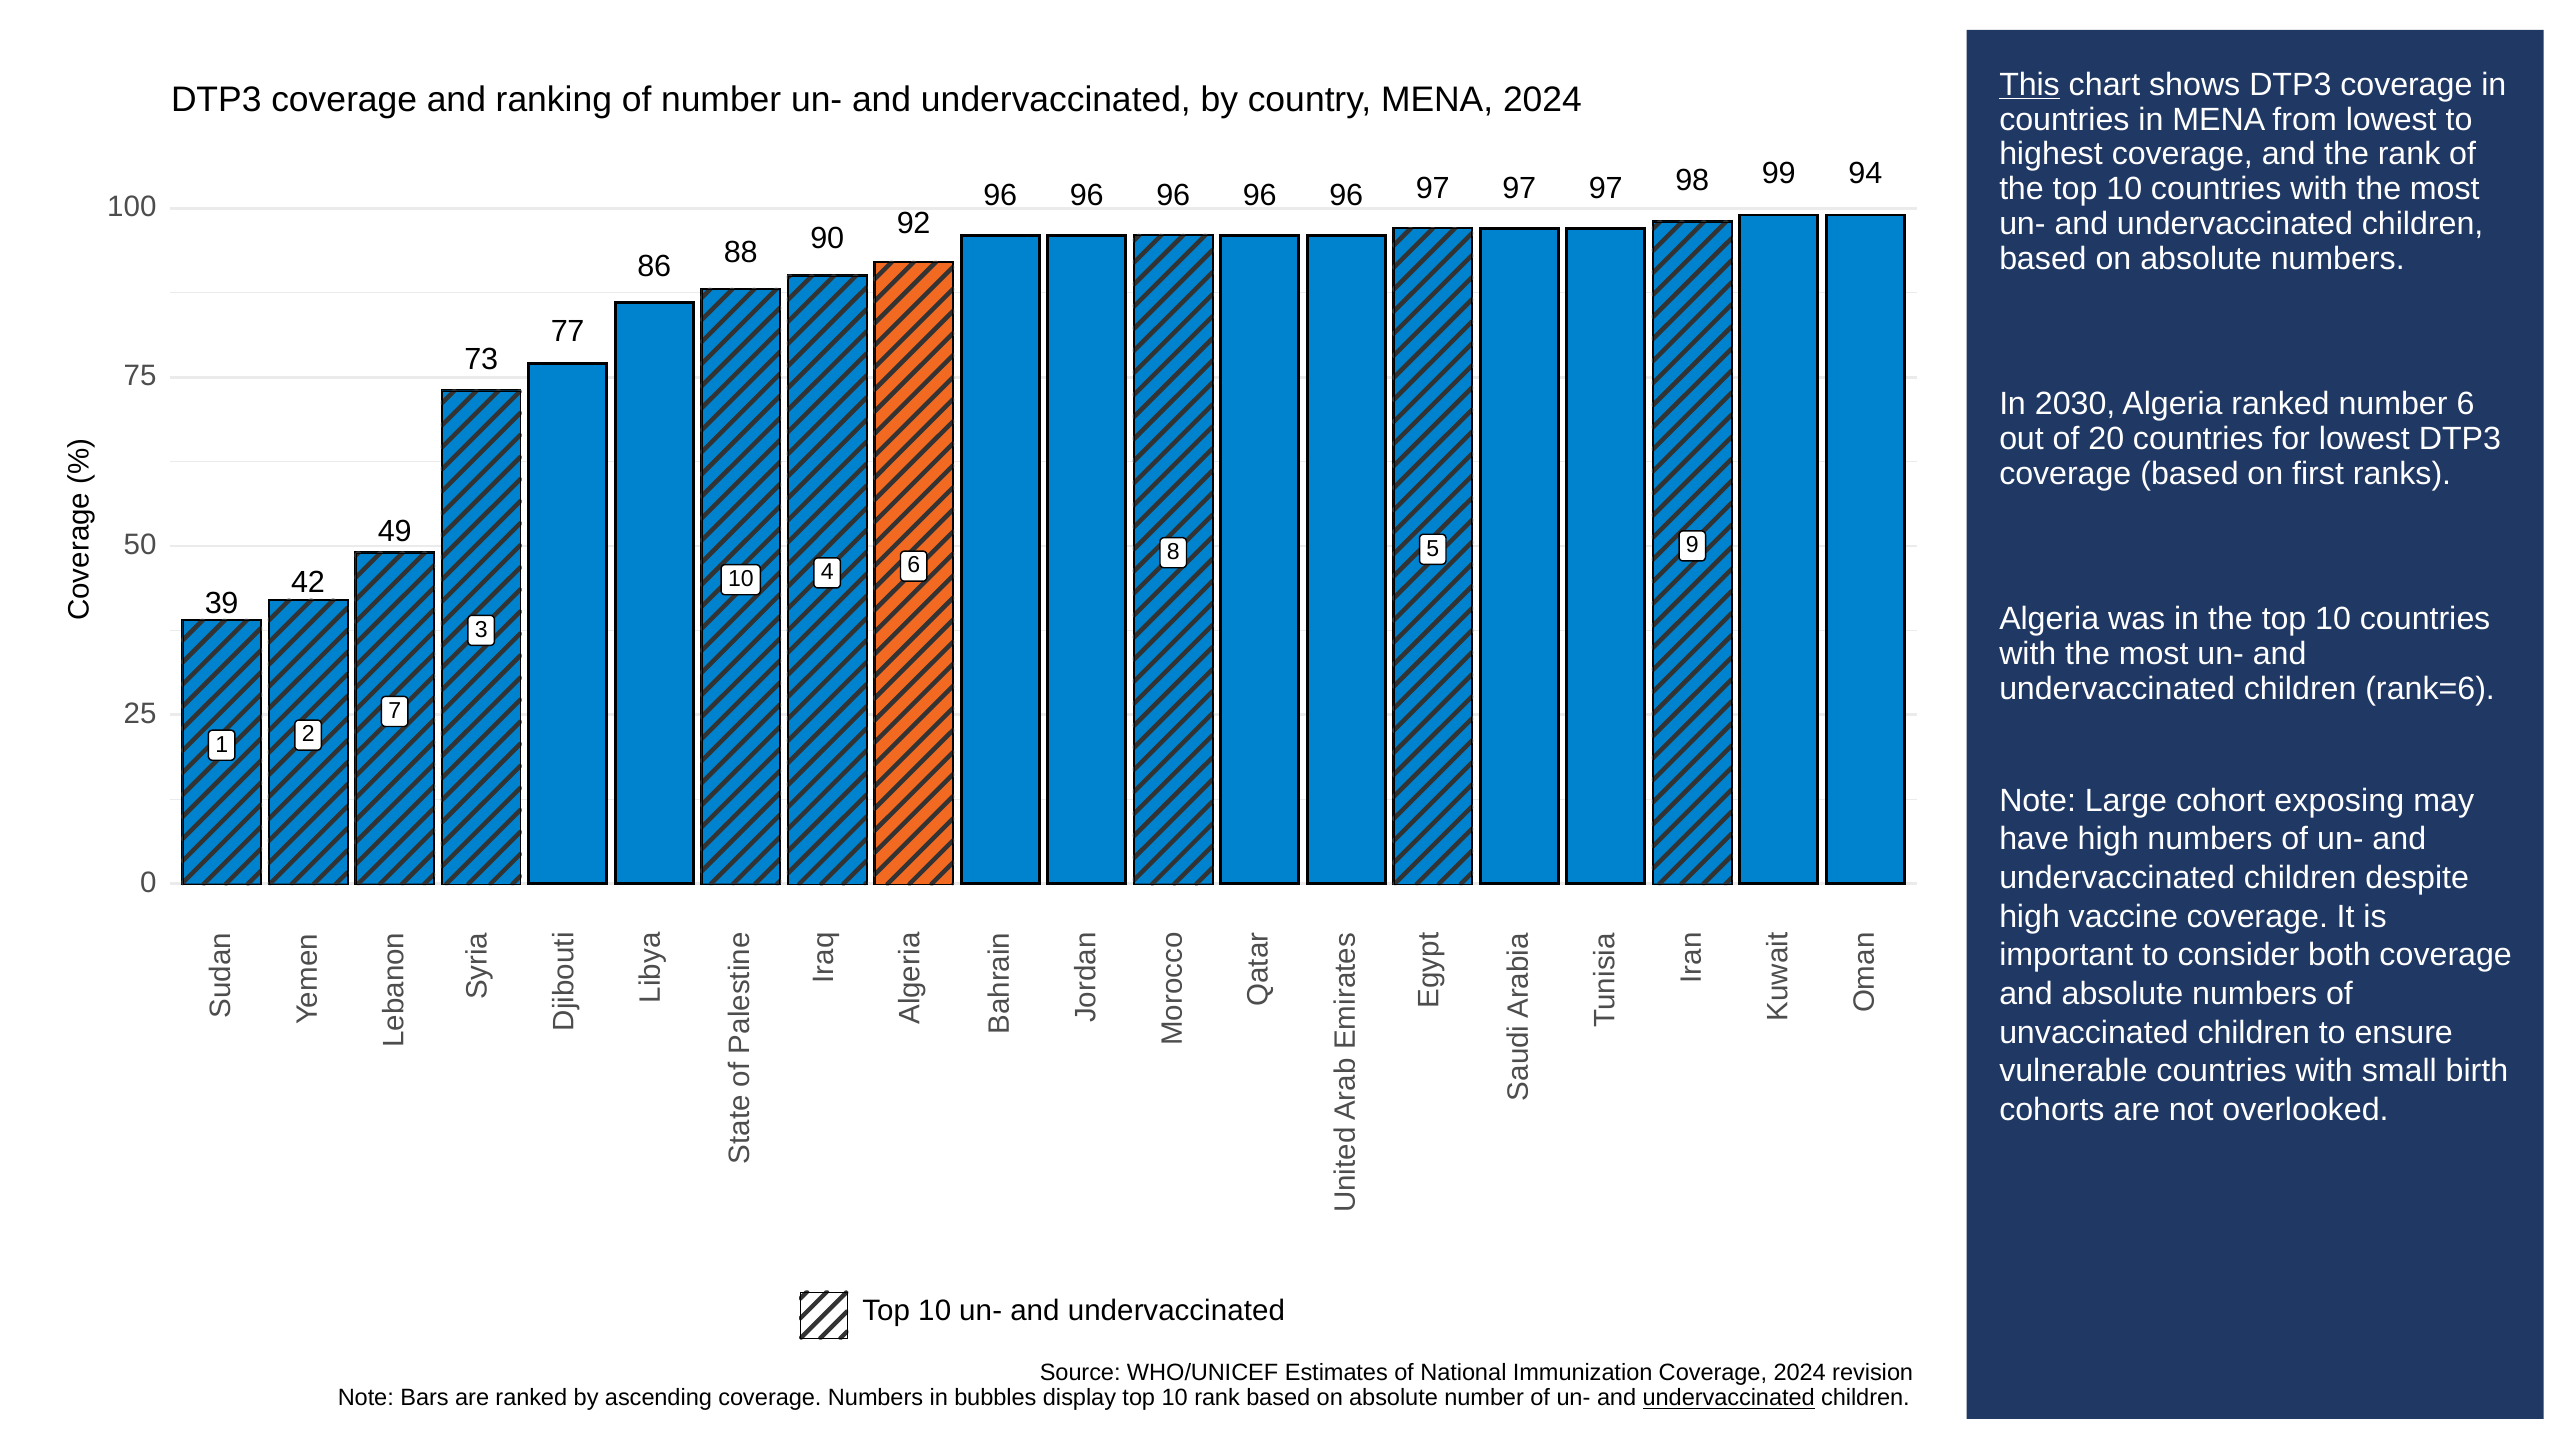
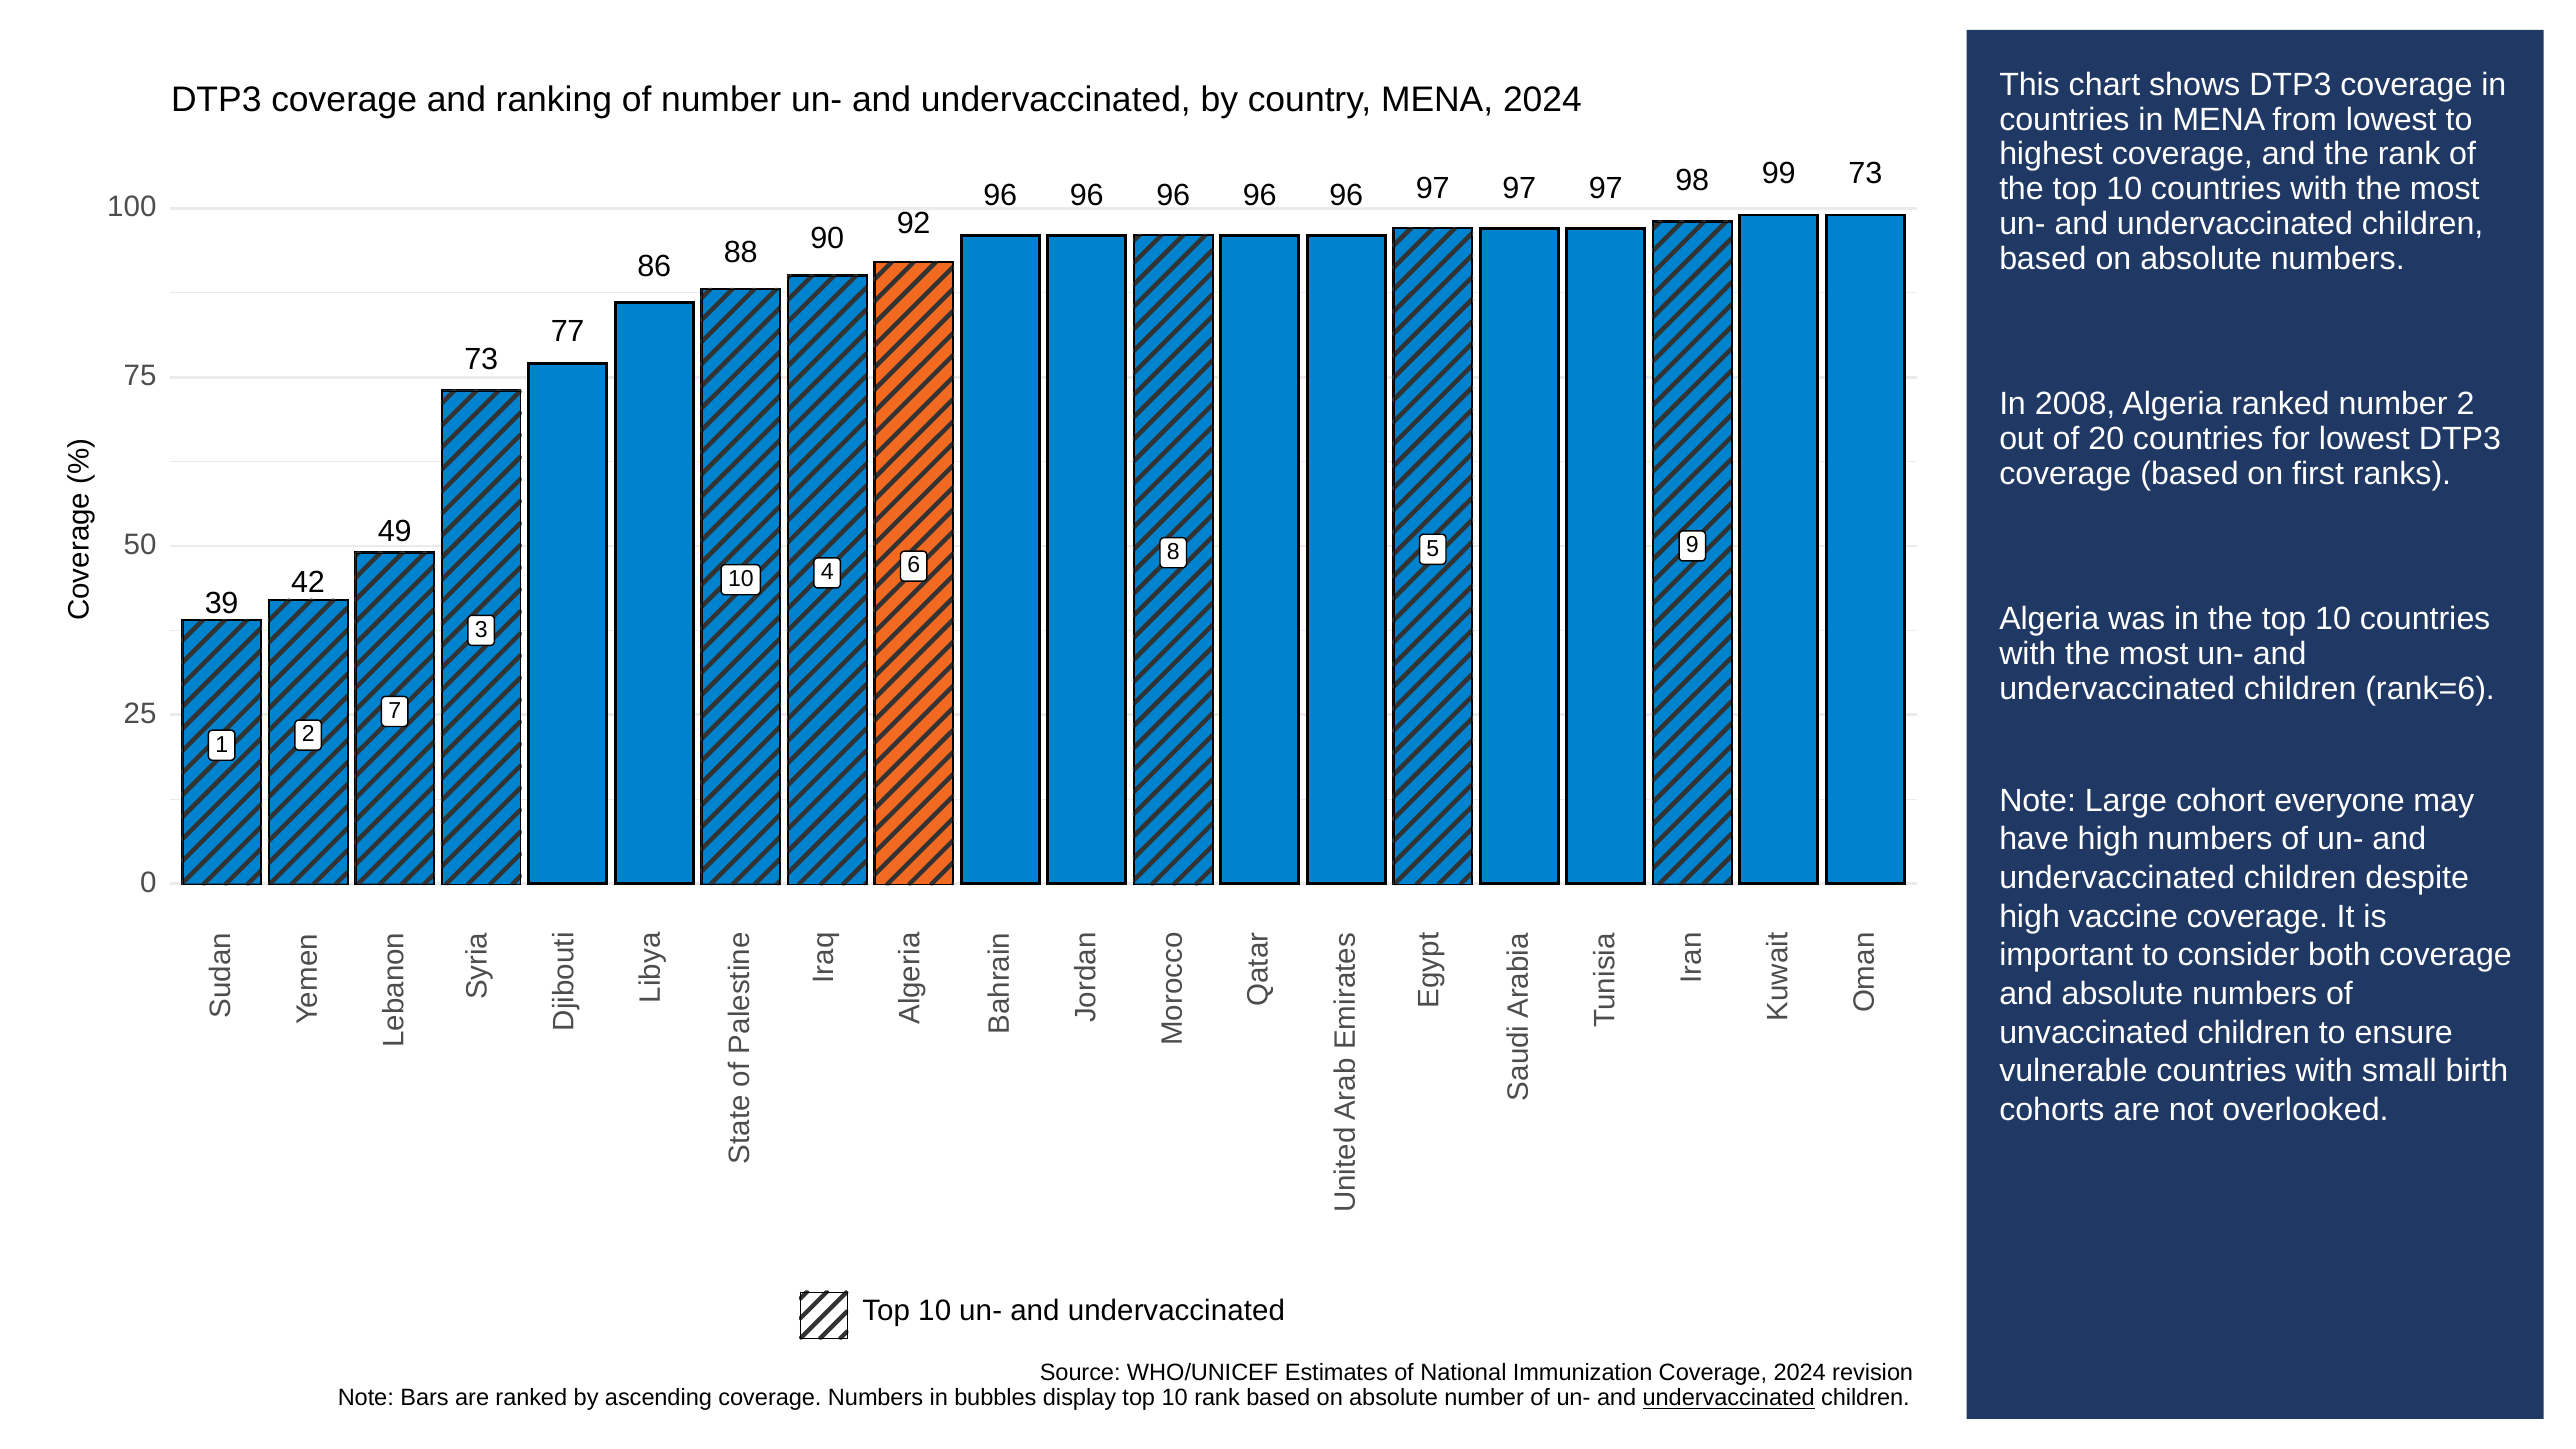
This underline: present -> none (2030, 85)
98 94: 94 -> 73 (1865, 174)
2030: 2030 -> 2008 (2075, 404)
number 6: 6 -> 2 (2466, 404)
exposing: exposing -> everyone (2340, 801)
